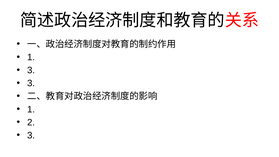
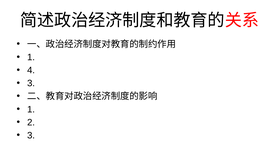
3: 3 -> 4 (31, 70)
